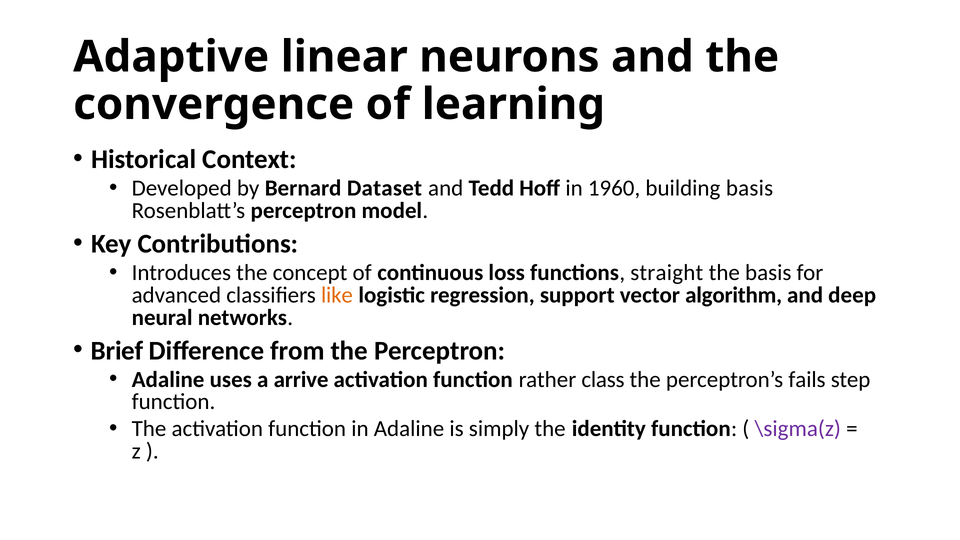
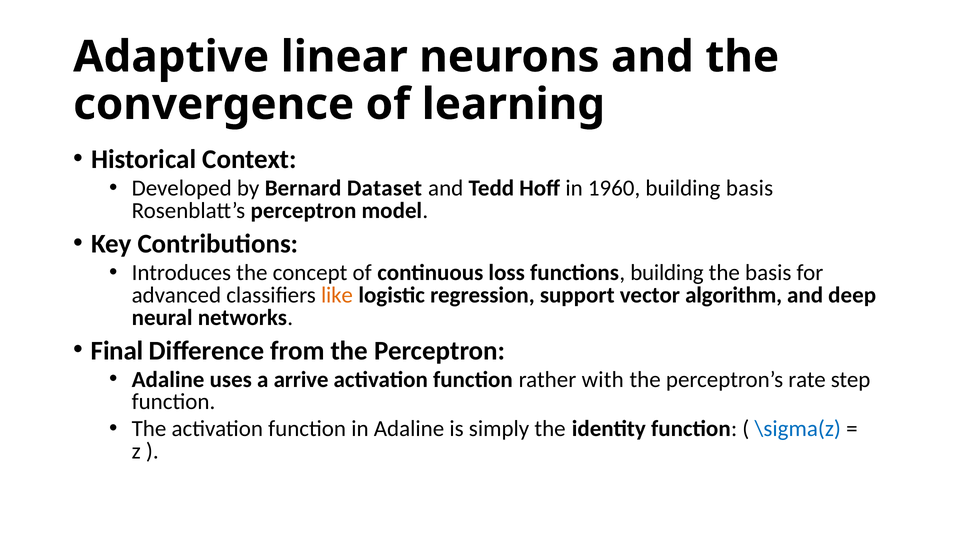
functions straight: straight -> building (667, 273)
Brief: Brief -> Final (117, 351)
class: class -> with (603, 380)
fails: fails -> rate (807, 380)
\sigma(z colour: purple -> blue (798, 429)
